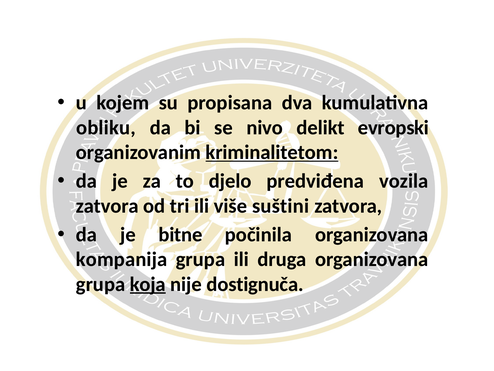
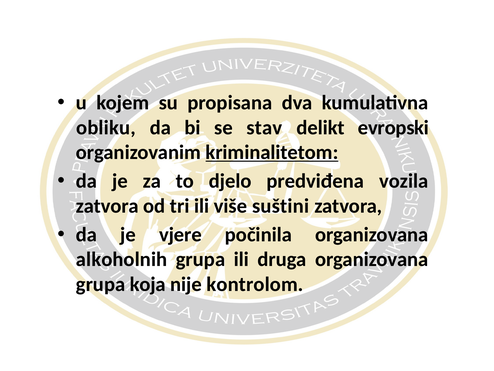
nivo: nivo -> stav (264, 127)
bitne: bitne -> vjere (180, 234)
kompanija: kompanija -> alkoholnih (122, 259)
koja underline: present -> none (148, 284)
dostignuča: dostignuča -> kontrolom (255, 284)
